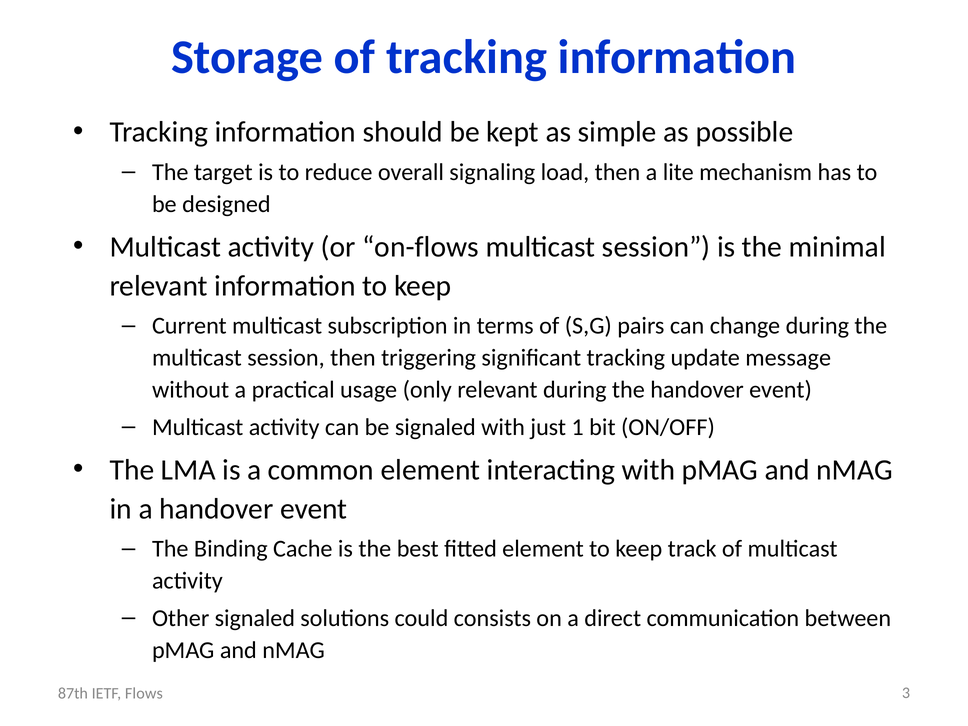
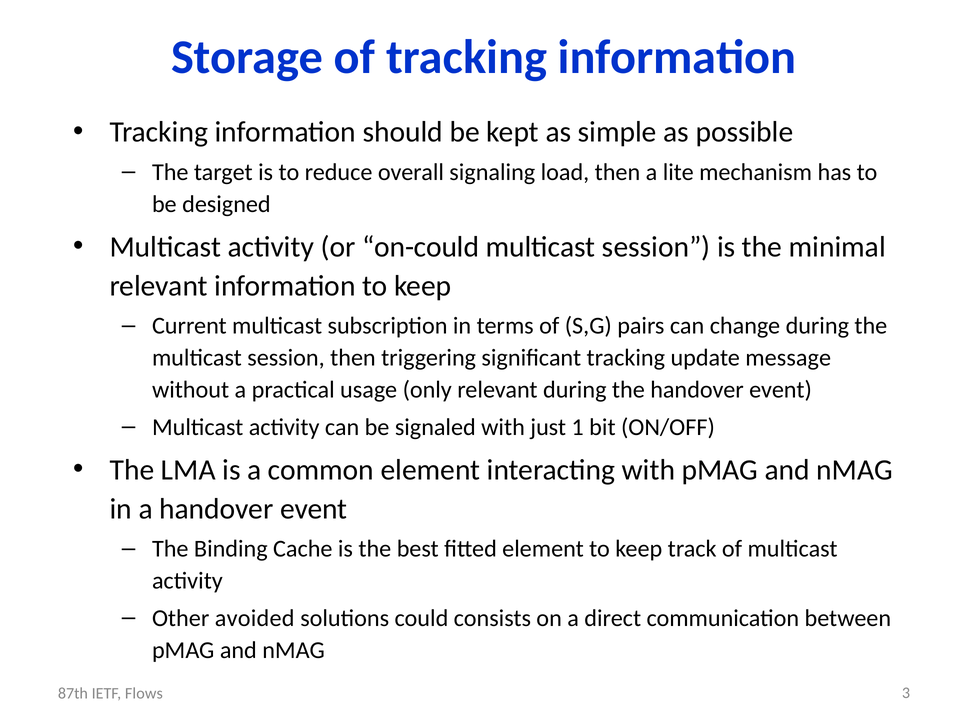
on-flows: on-flows -> on-could (421, 247)
Other signaled: signaled -> avoided (255, 618)
